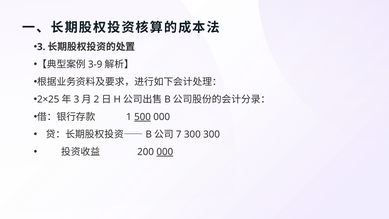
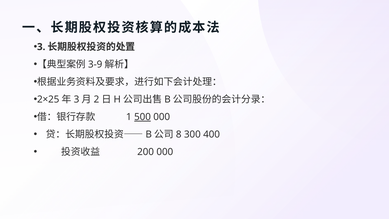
7: 7 -> 8 (179, 134)
300 300: 300 -> 400 (212, 134)
000 underline: present -> none (165, 152)
